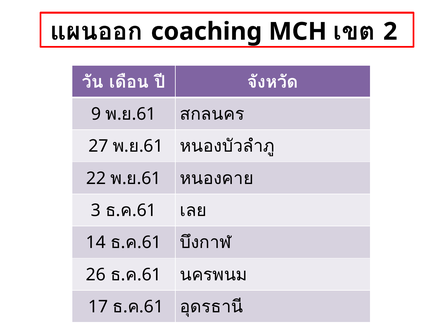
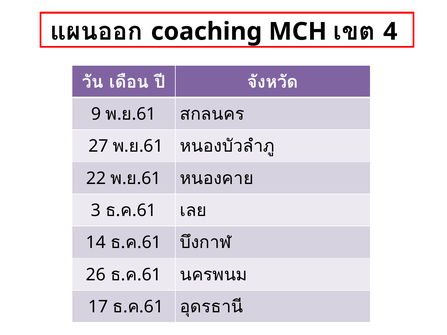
2: 2 -> 4 (390, 32)
